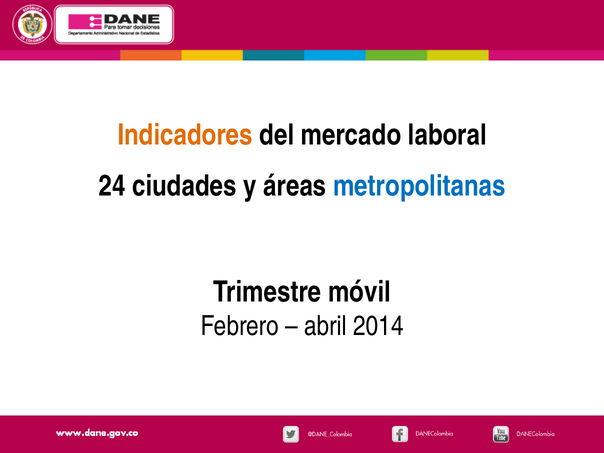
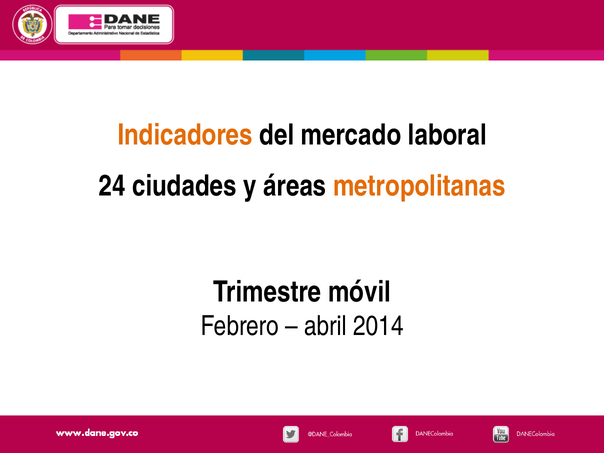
metropolitanas colour: blue -> orange (419, 186)
